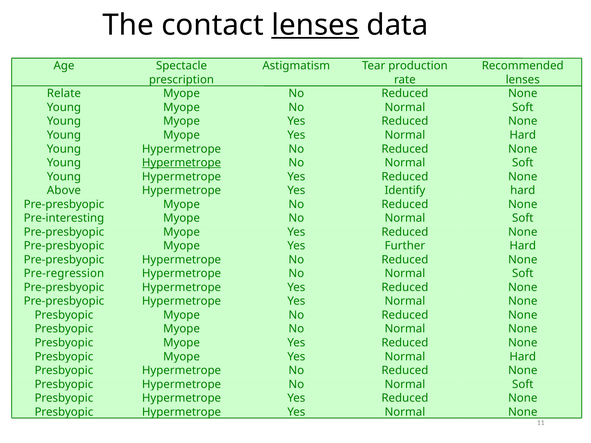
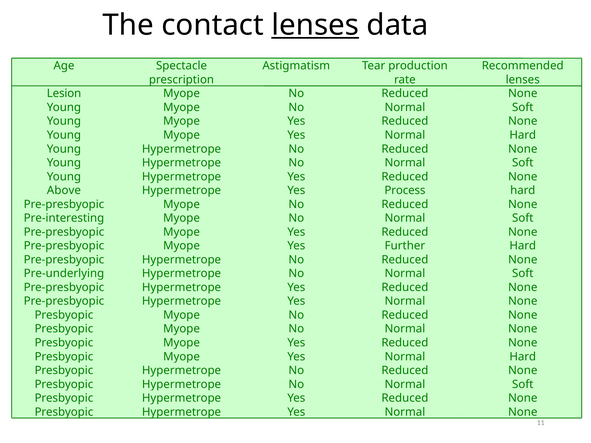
Relate: Relate -> Lesion (64, 94)
Hypermetrope underline: present -> none (181, 163)
Identify: Identify -> Process (405, 191)
Pre-regression: Pre-regression -> Pre-underlying (64, 274)
